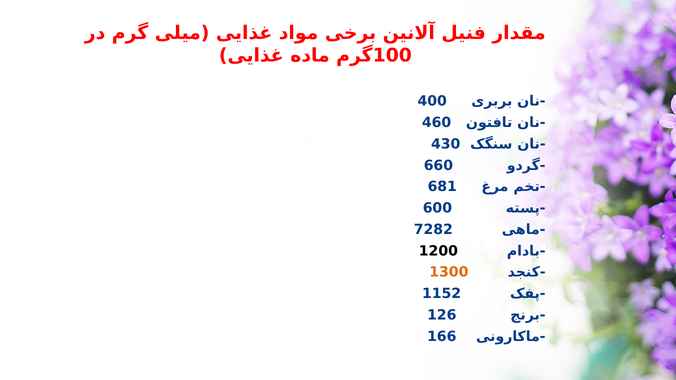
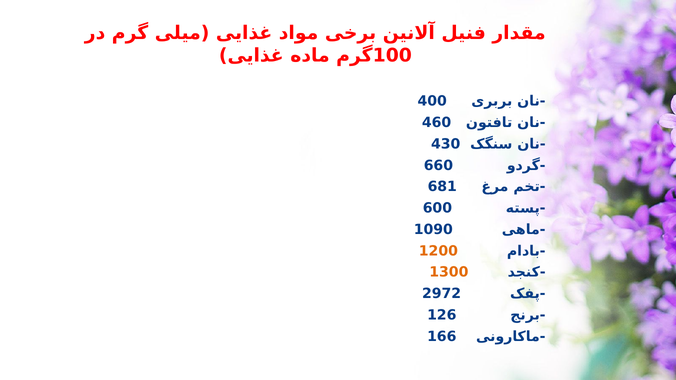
7282: 7282 -> 1090 (433, 230)
1200 colour: black -> orange (438, 251)
1152: 1152 -> 2972 (442, 294)
